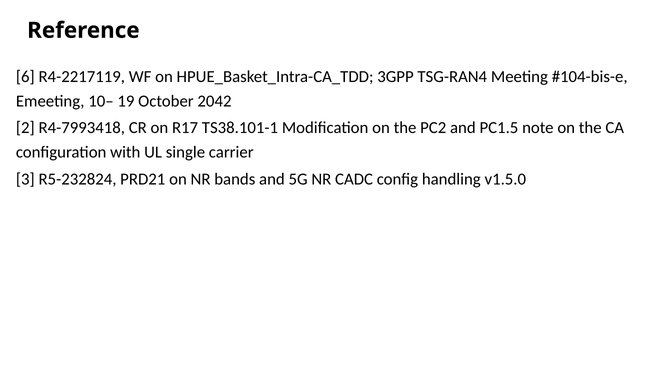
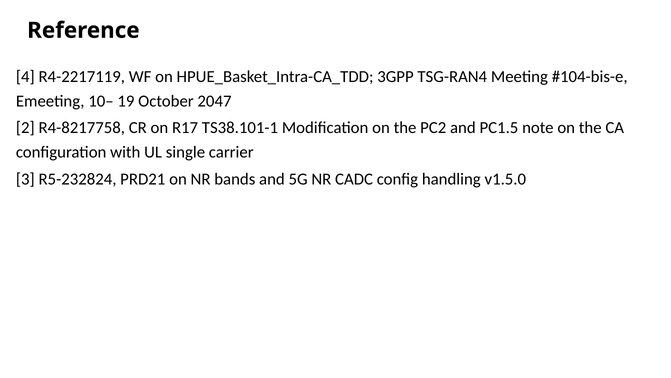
6: 6 -> 4 (25, 77)
2042: 2042 -> 2047 (214, 101)
R4-7993418: R4-7993418 -> R4-8217758 (82, 128)
